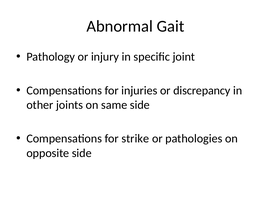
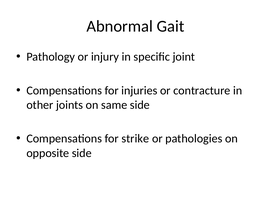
discrepancy: discrepancy -> contracture (202, 91)
